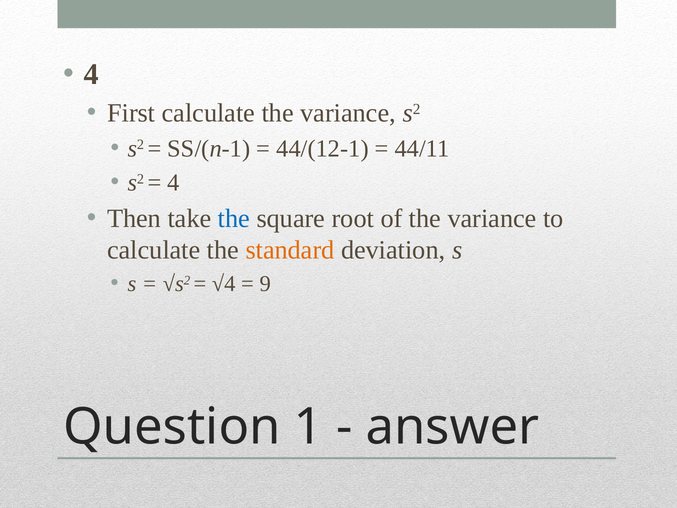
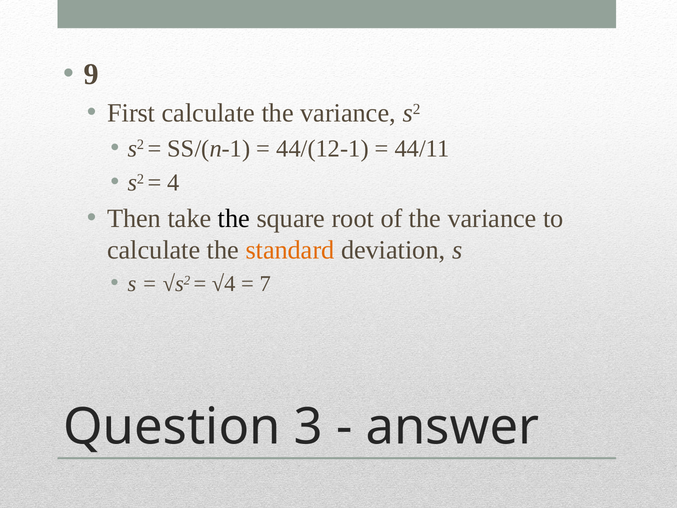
4: 4 -> 9 (91, 74)
the colour: blue -> black (234, 219)
9: 9 -> 7 (265, 284)
1: 1 -> 3 (308, 427)
